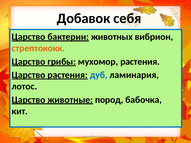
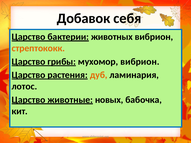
мухомор растения: растения -> вибрион (140, 62)
дуб colour: blue -> orange (99, 75)
пород: пород -> новых (109, 100)
